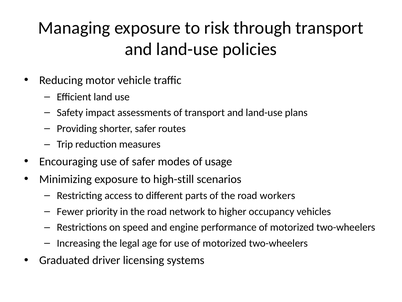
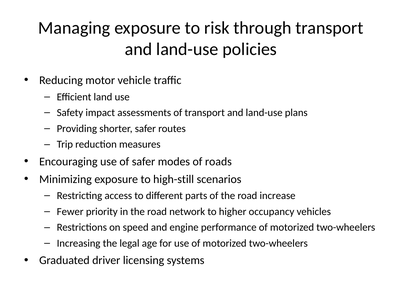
usage: usage -> roads (218, 161)
workers: workers -> increase (278, 195)
